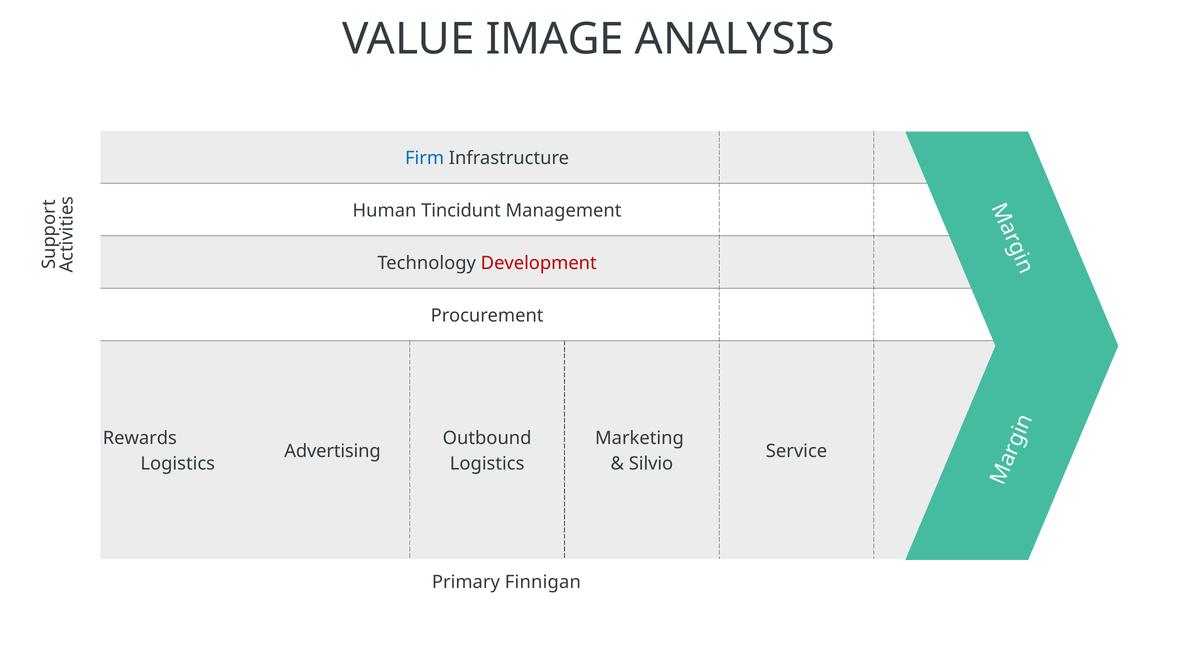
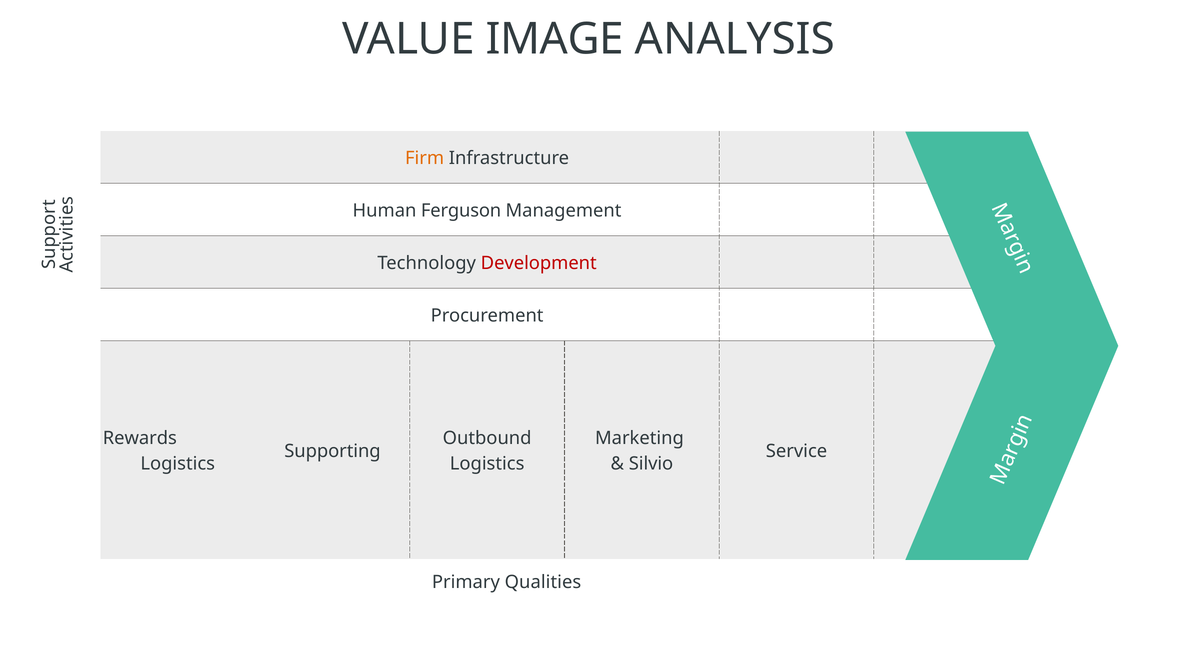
Firm colour: blue -> orange (425, 158)
Tincidunt: Tincidunt -> Ferguson (461, 210)
Advertising: Advertising -> Supporting (332, 451)
Finnigan: Finnigan -> Qualities (543, 582)
